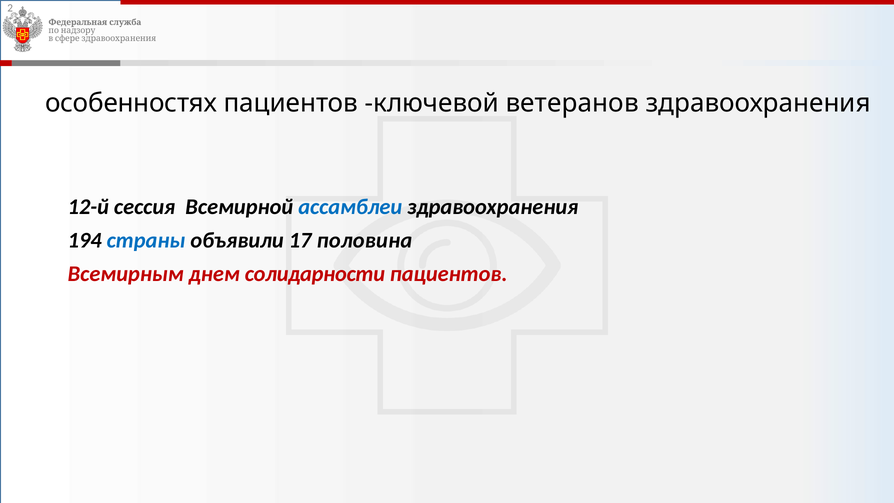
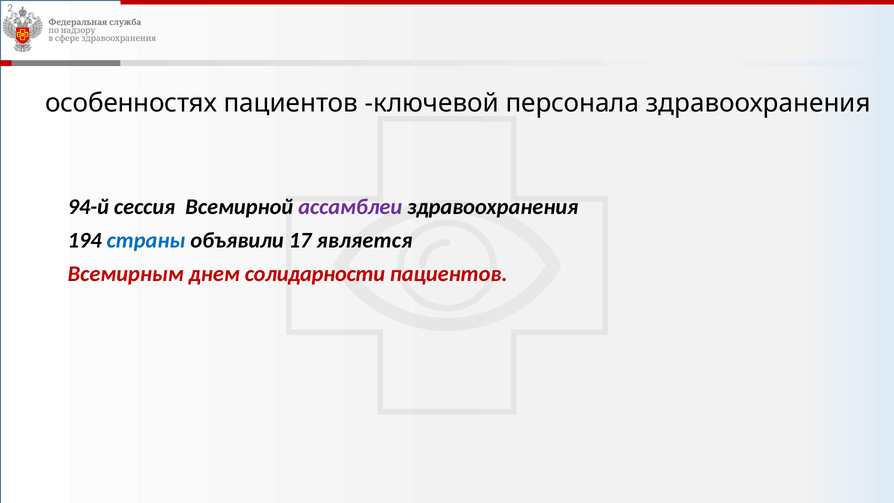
ветеранов: ветеранов -> персонала (572, 103)
12-й: 12-й -> 94-й (88, 207)
ассамблеи colour: blue -> purple (350, 207)
половина: половина -> является (364, 240)
